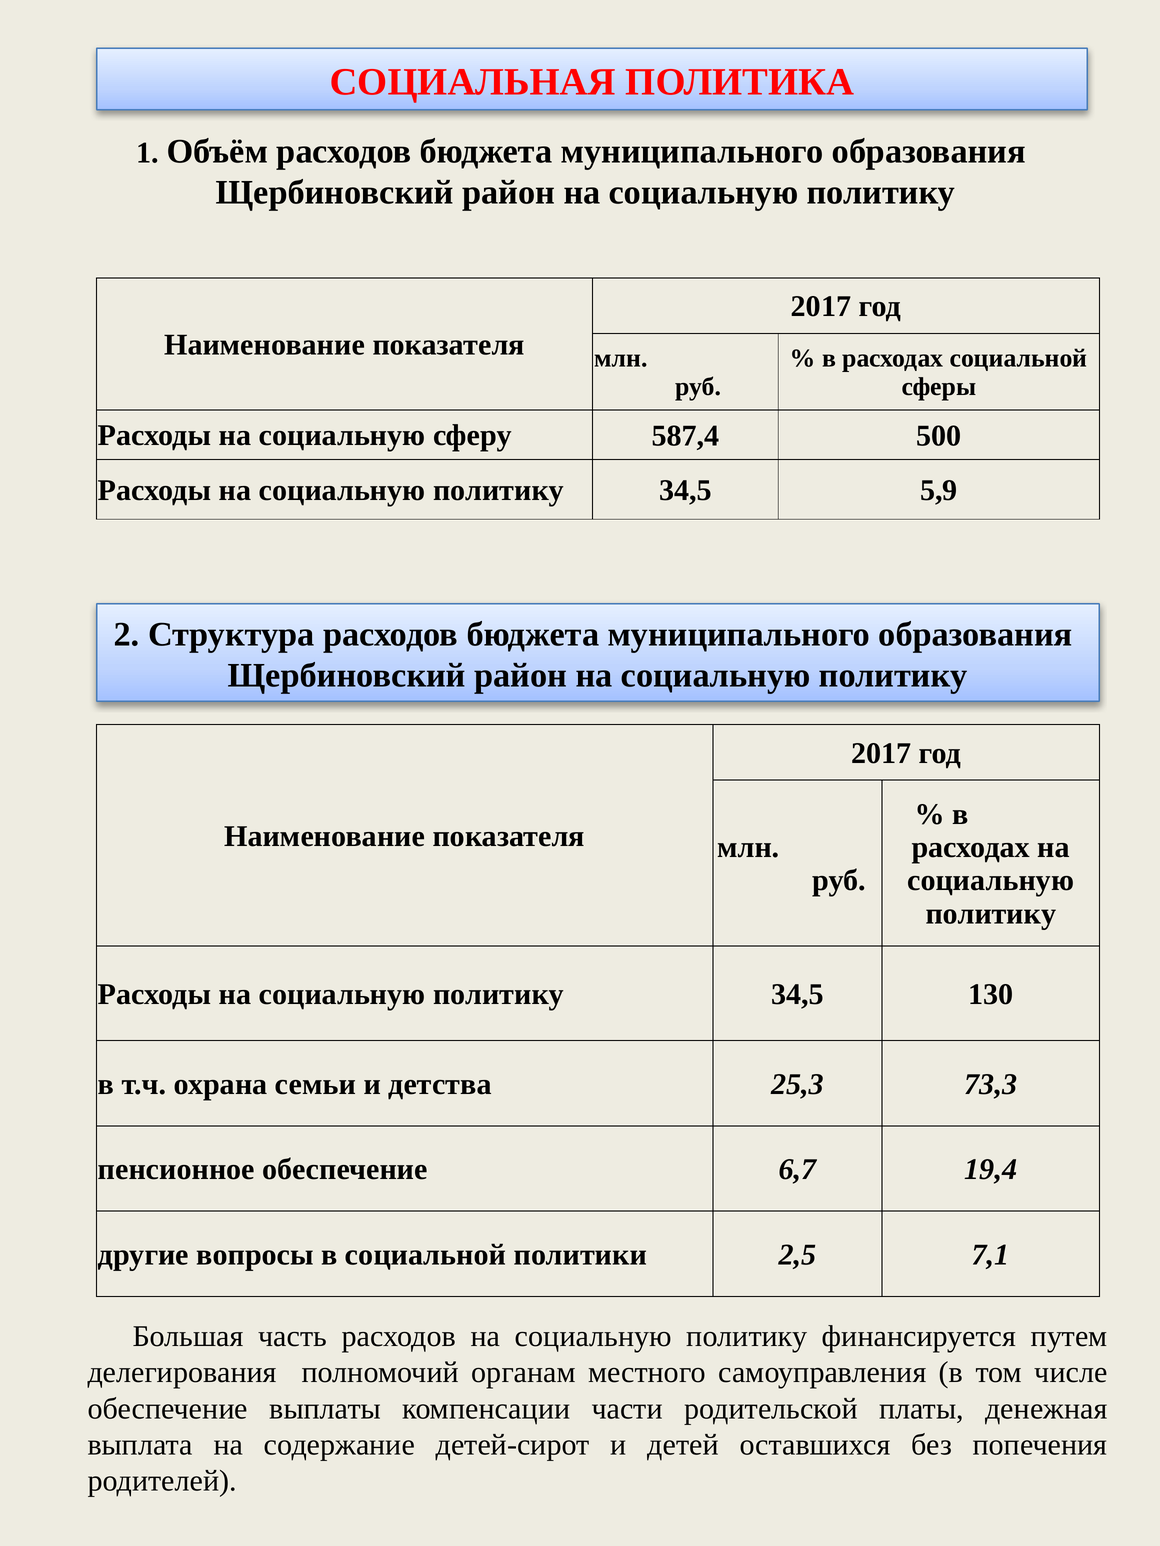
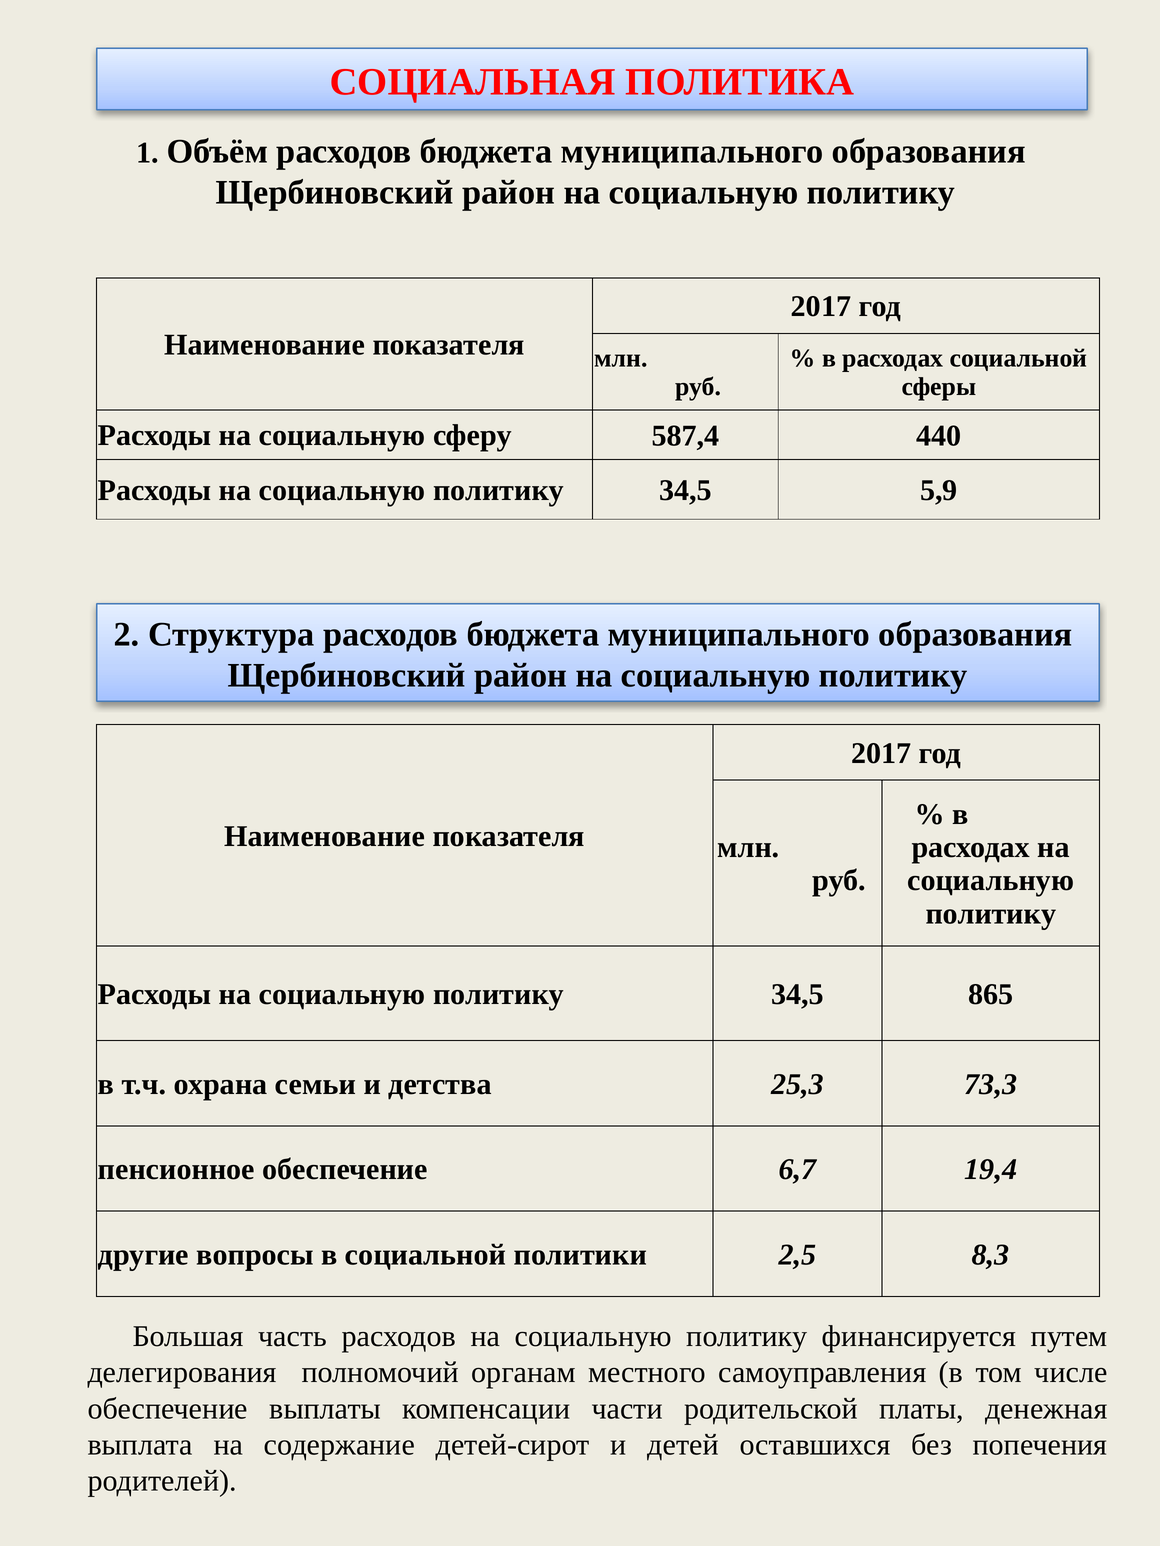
500: 500 -> 440 (939, 436)
130: 130 -> 865 (991, 995)
7,1: 7,1 -> 8,3 (991, 1255)
